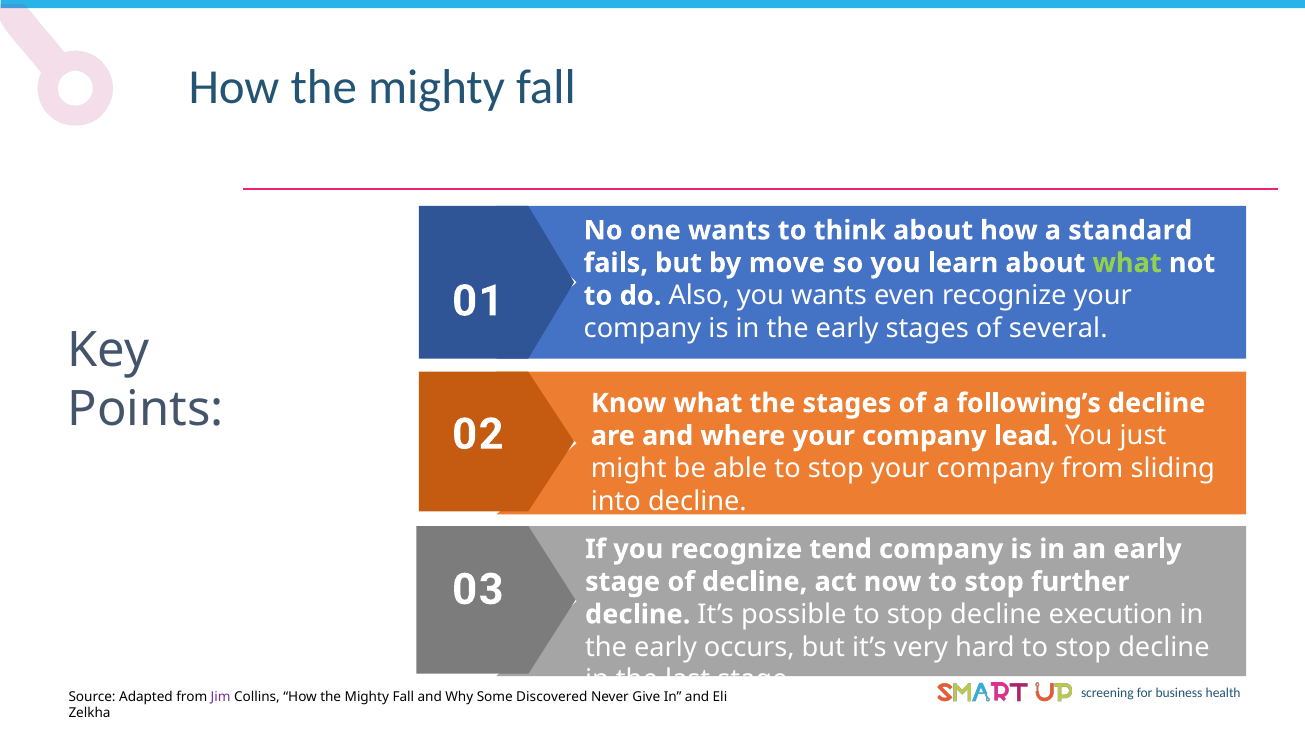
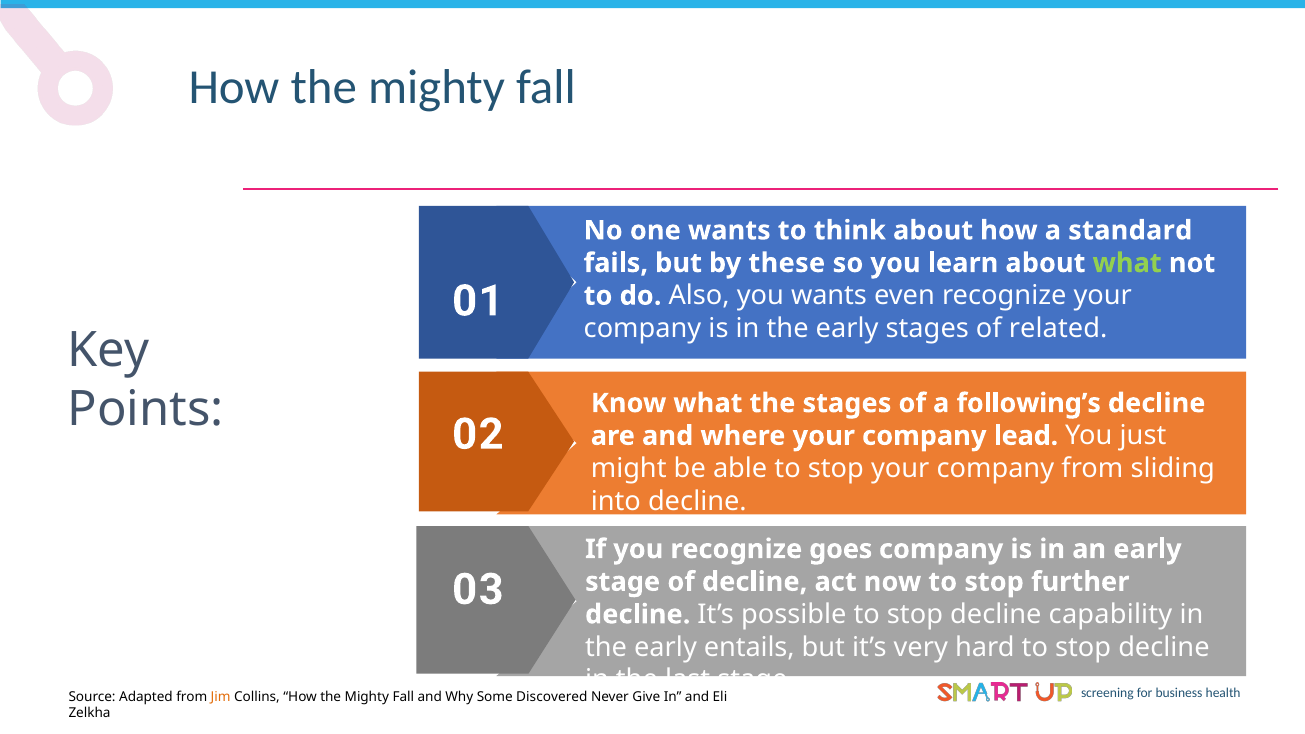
move: move -> these (787, 263)
several: several -> related (1058, 328)
tend: tend -> goes (841, 549)
execution: execution -> capability (1111, 614)
occurs: occurs -> entails (749, 647)
Jim colour: purple -> orange (221, 697)
